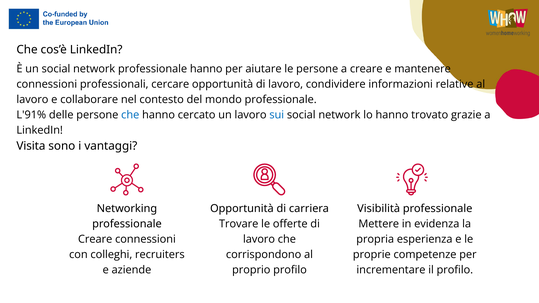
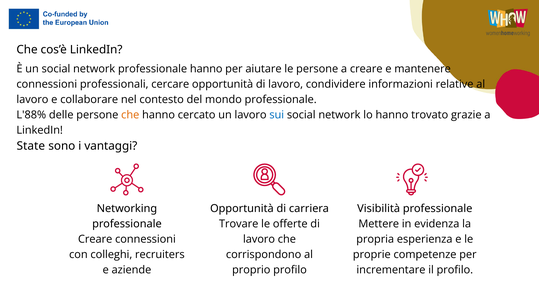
L'91%: L'91% -> L'88% (31, 115)
che colour: blue -> orange (130, 115)
Visita: Visita -> State (31, 146)
